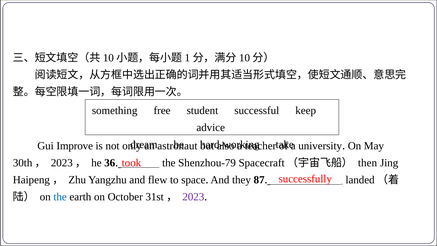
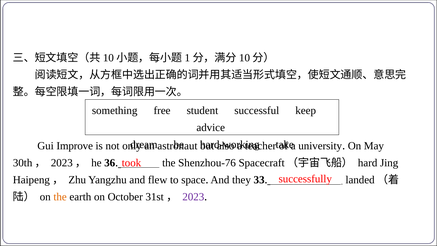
Shenzhou-79: Shenzhou-79 -> Shenzhou-76 (207, 163)
then: then -> hard (368, 163)
87: 87 -> 33 (259, 180)
the colour: blue -> orange (60, 197)
